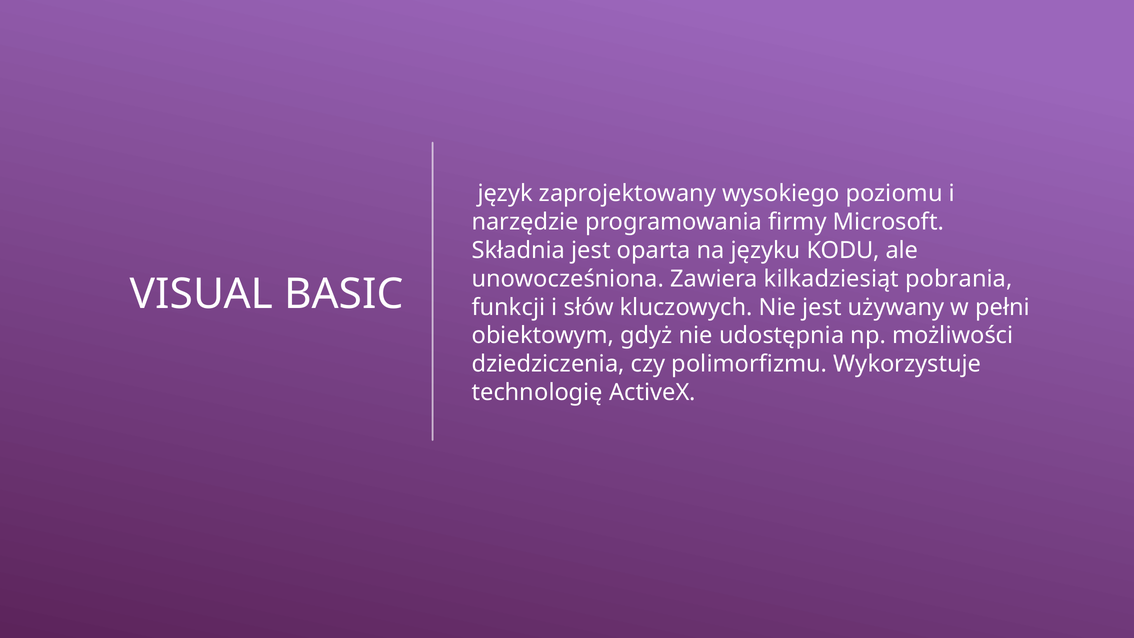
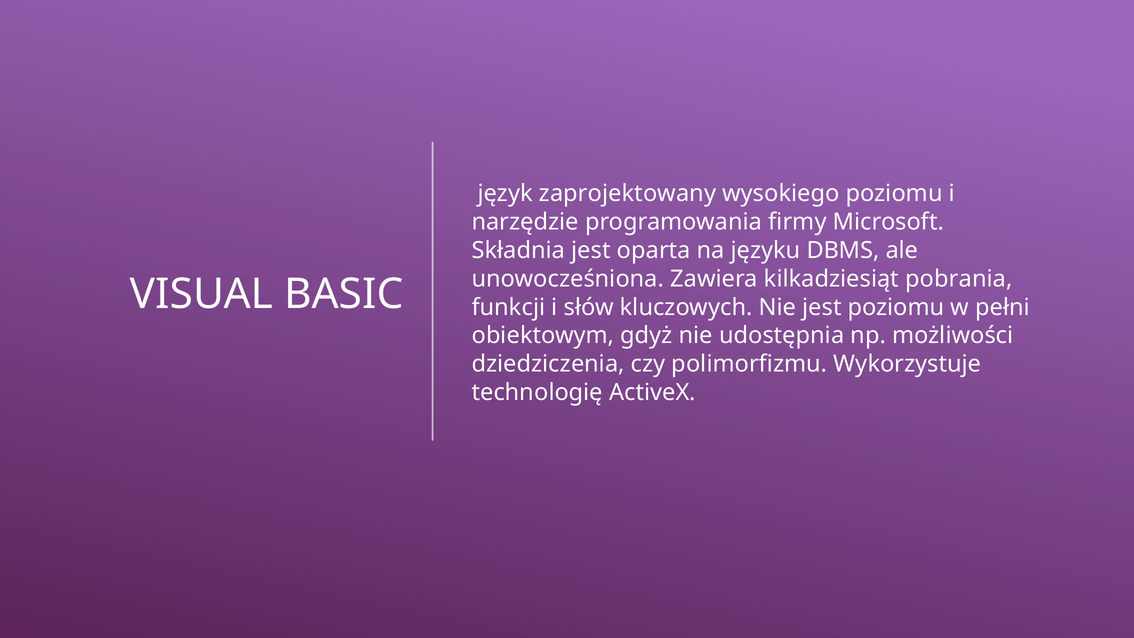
KODU: KODU -> DBMS (843, 250)
jest używany: używany -> poziomu (896, 307)
